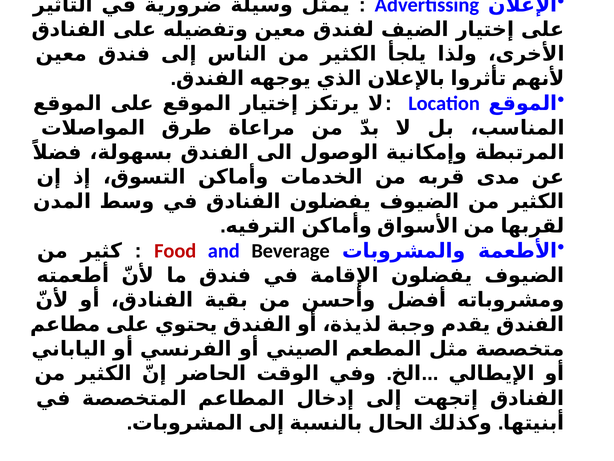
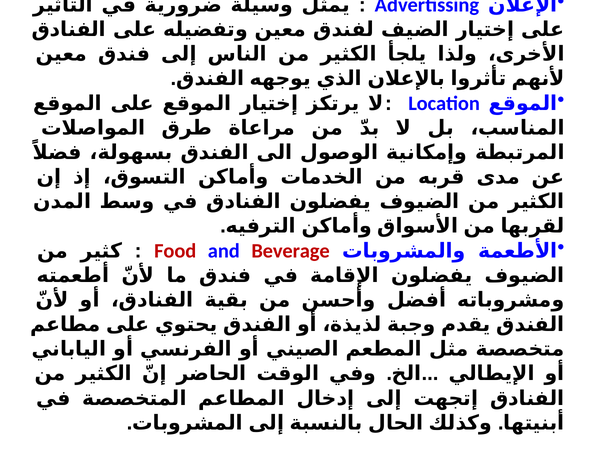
Beverage colour: black -> red (291, 251)
